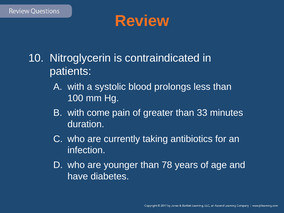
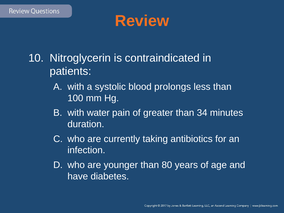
come: come -> water (98, 113)
33: 33 -> 34 (202, 113)
78: 78 -> 80 (167, 165)
